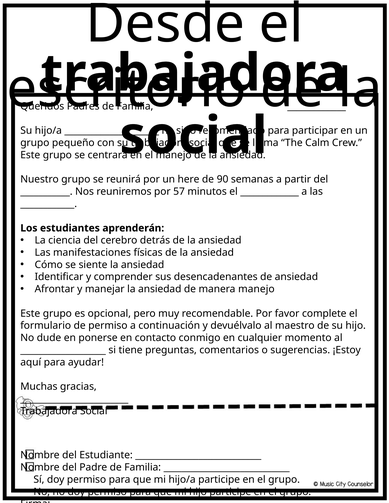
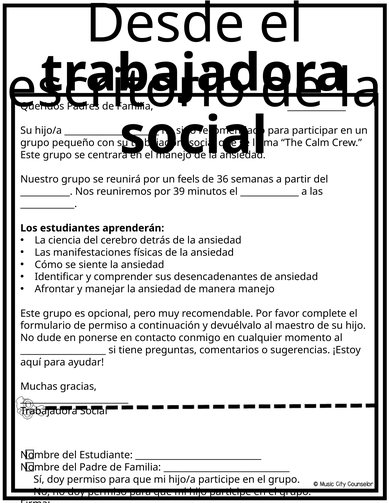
here: here -> feels (189, 180)
90: 90 -> 36 (223, 180)
57: 57 -> 39 (179, 192)
